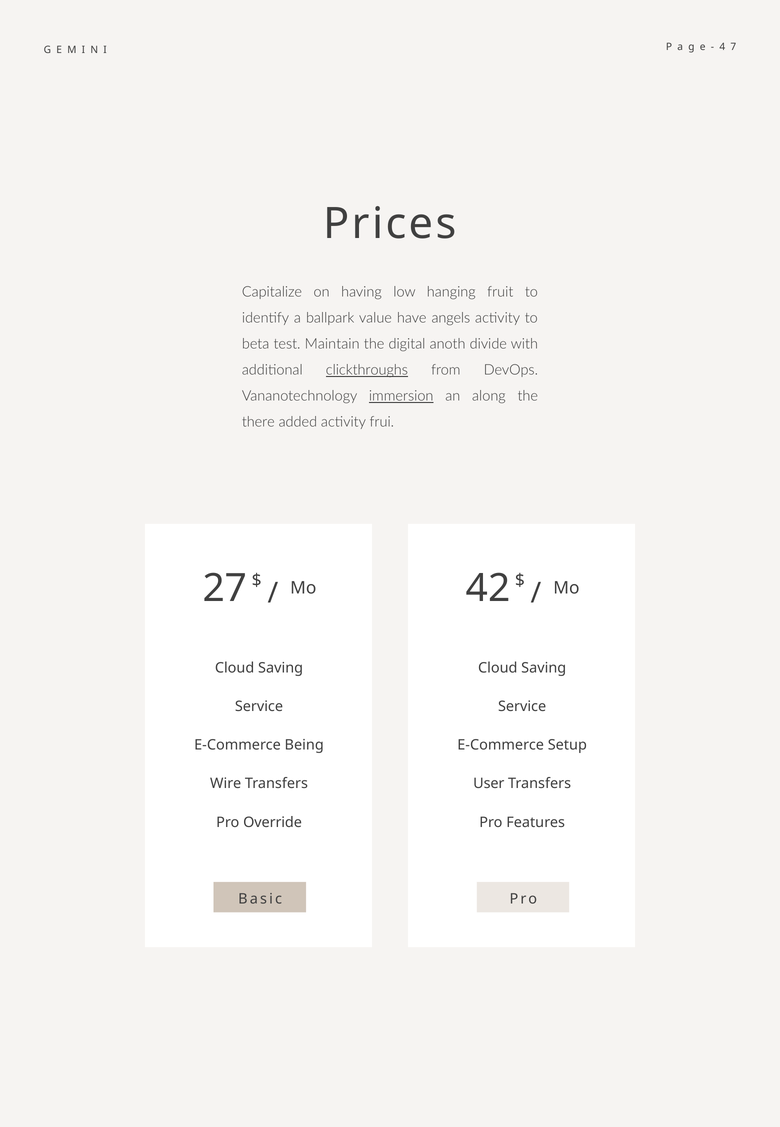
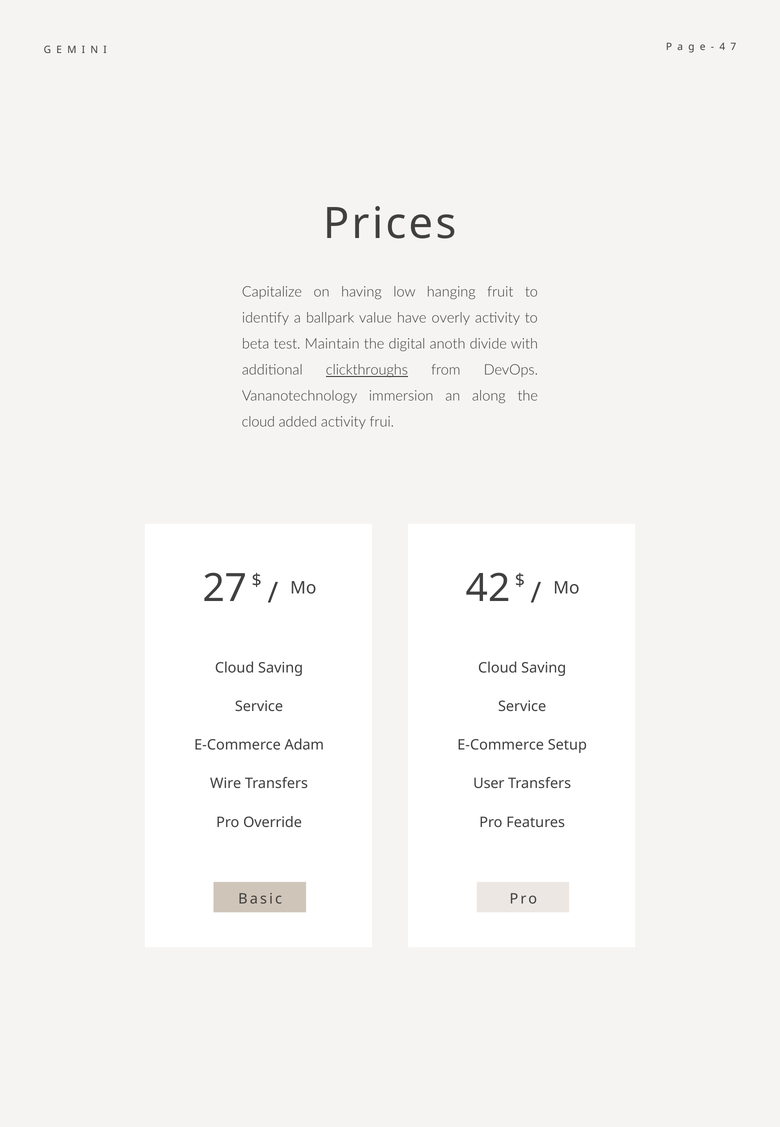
angels: angels -> overly (451, 318)
immersion underline: present -> none (401, 396)
there: there -> cloud (258, 422)
Being: Being -> Adam (304, 745)
